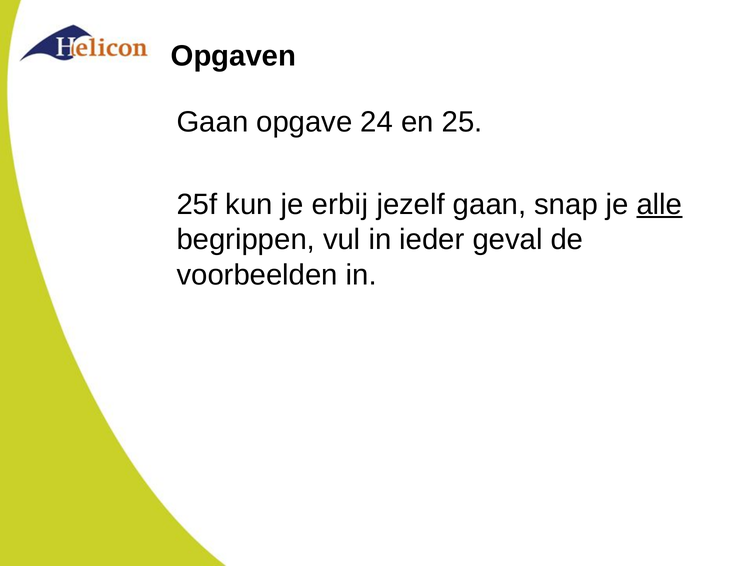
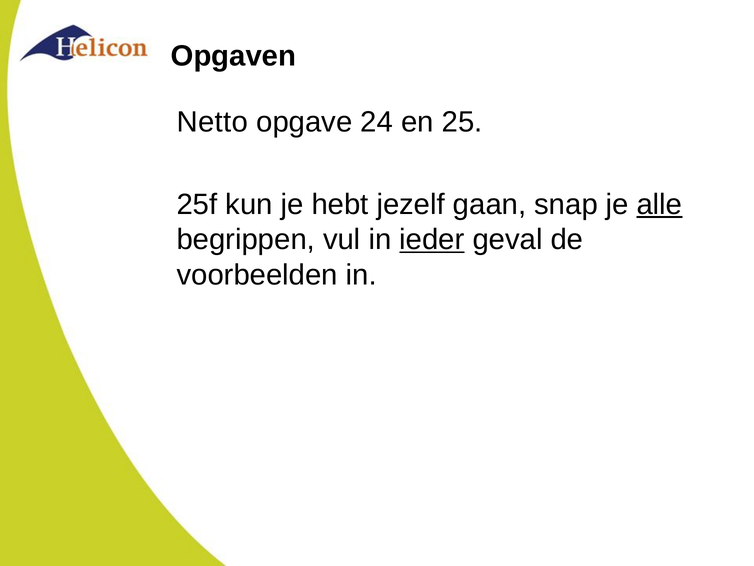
Gaan: Gaan -> Netto (212, 122)
erbij: erbij -> hebt (340, 204)
ieder underline: none -> present (432, 239)
